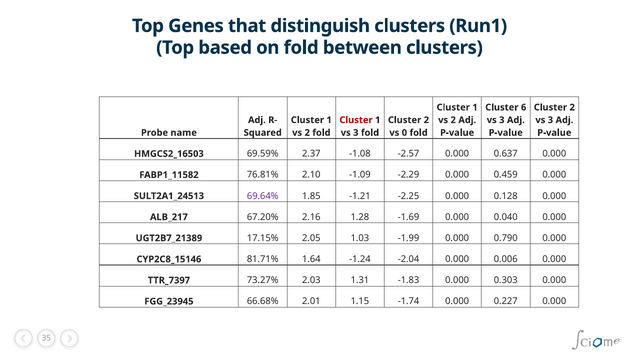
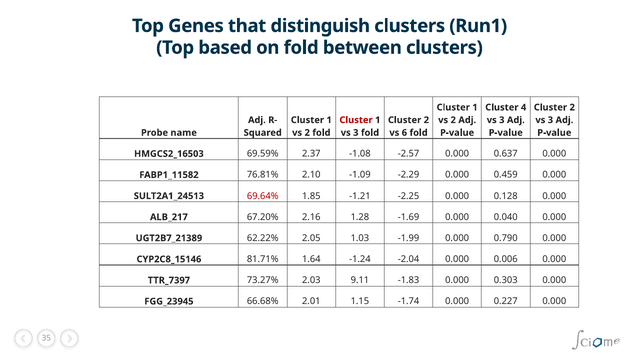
6: 6 -> 4 (524, 107)
0: 0 -> 6 (404, 133)
69.64% colour: purple -> red (263, 196)
17.15%: 17.15% -> 62.22% (263, 238)
1.31: 1.31 -> 9.11 (360, 281)
